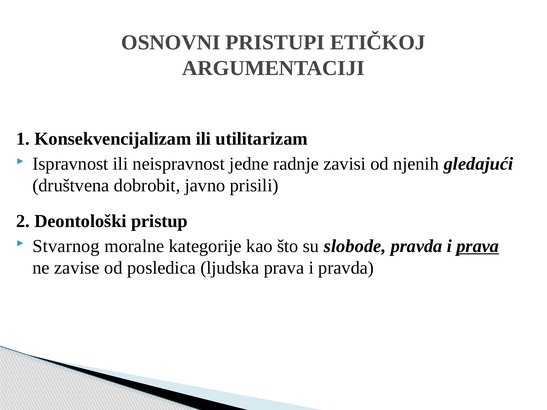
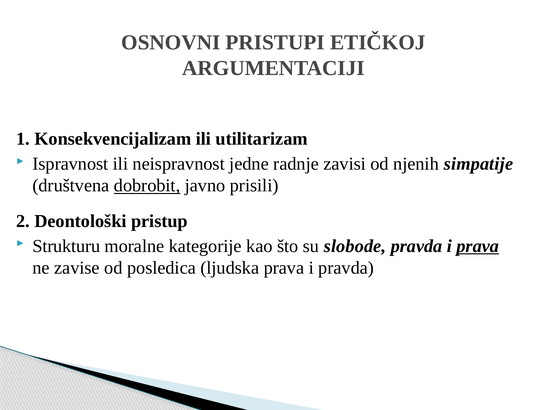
gledajući: gledajući -> simpatije (478, 164)
dobrobit underline: none -> present (147, 186)
Stvarnog: Stvarnog -> Strukturu (66, 246)
